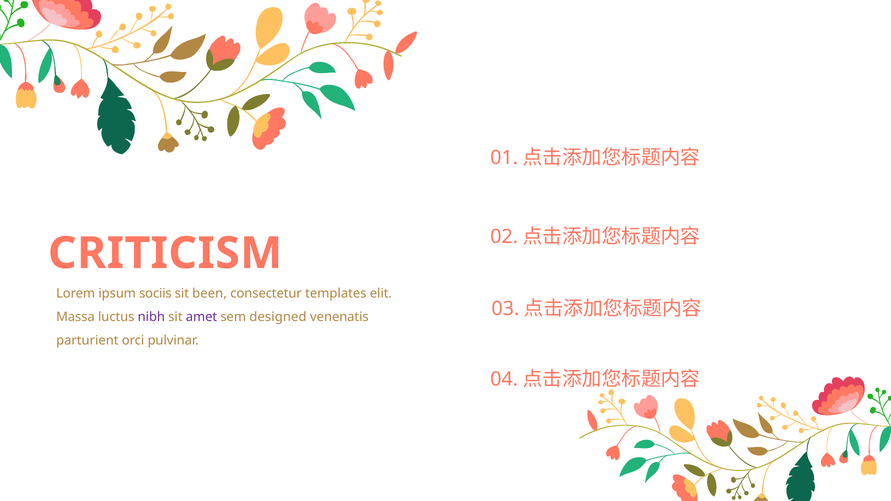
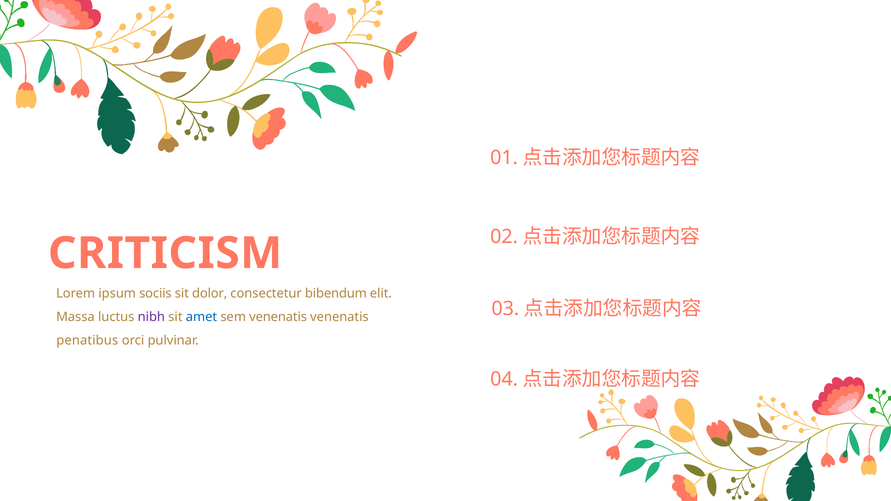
been: been -> dolor (210, 294)
templates: templates -> bibendum (336, 294)
amet colour: purple -> blue (202, 317)
sem designed: designed -> venenatis (278, 317)
parturient: parturient -> penatibus (87, 340)
